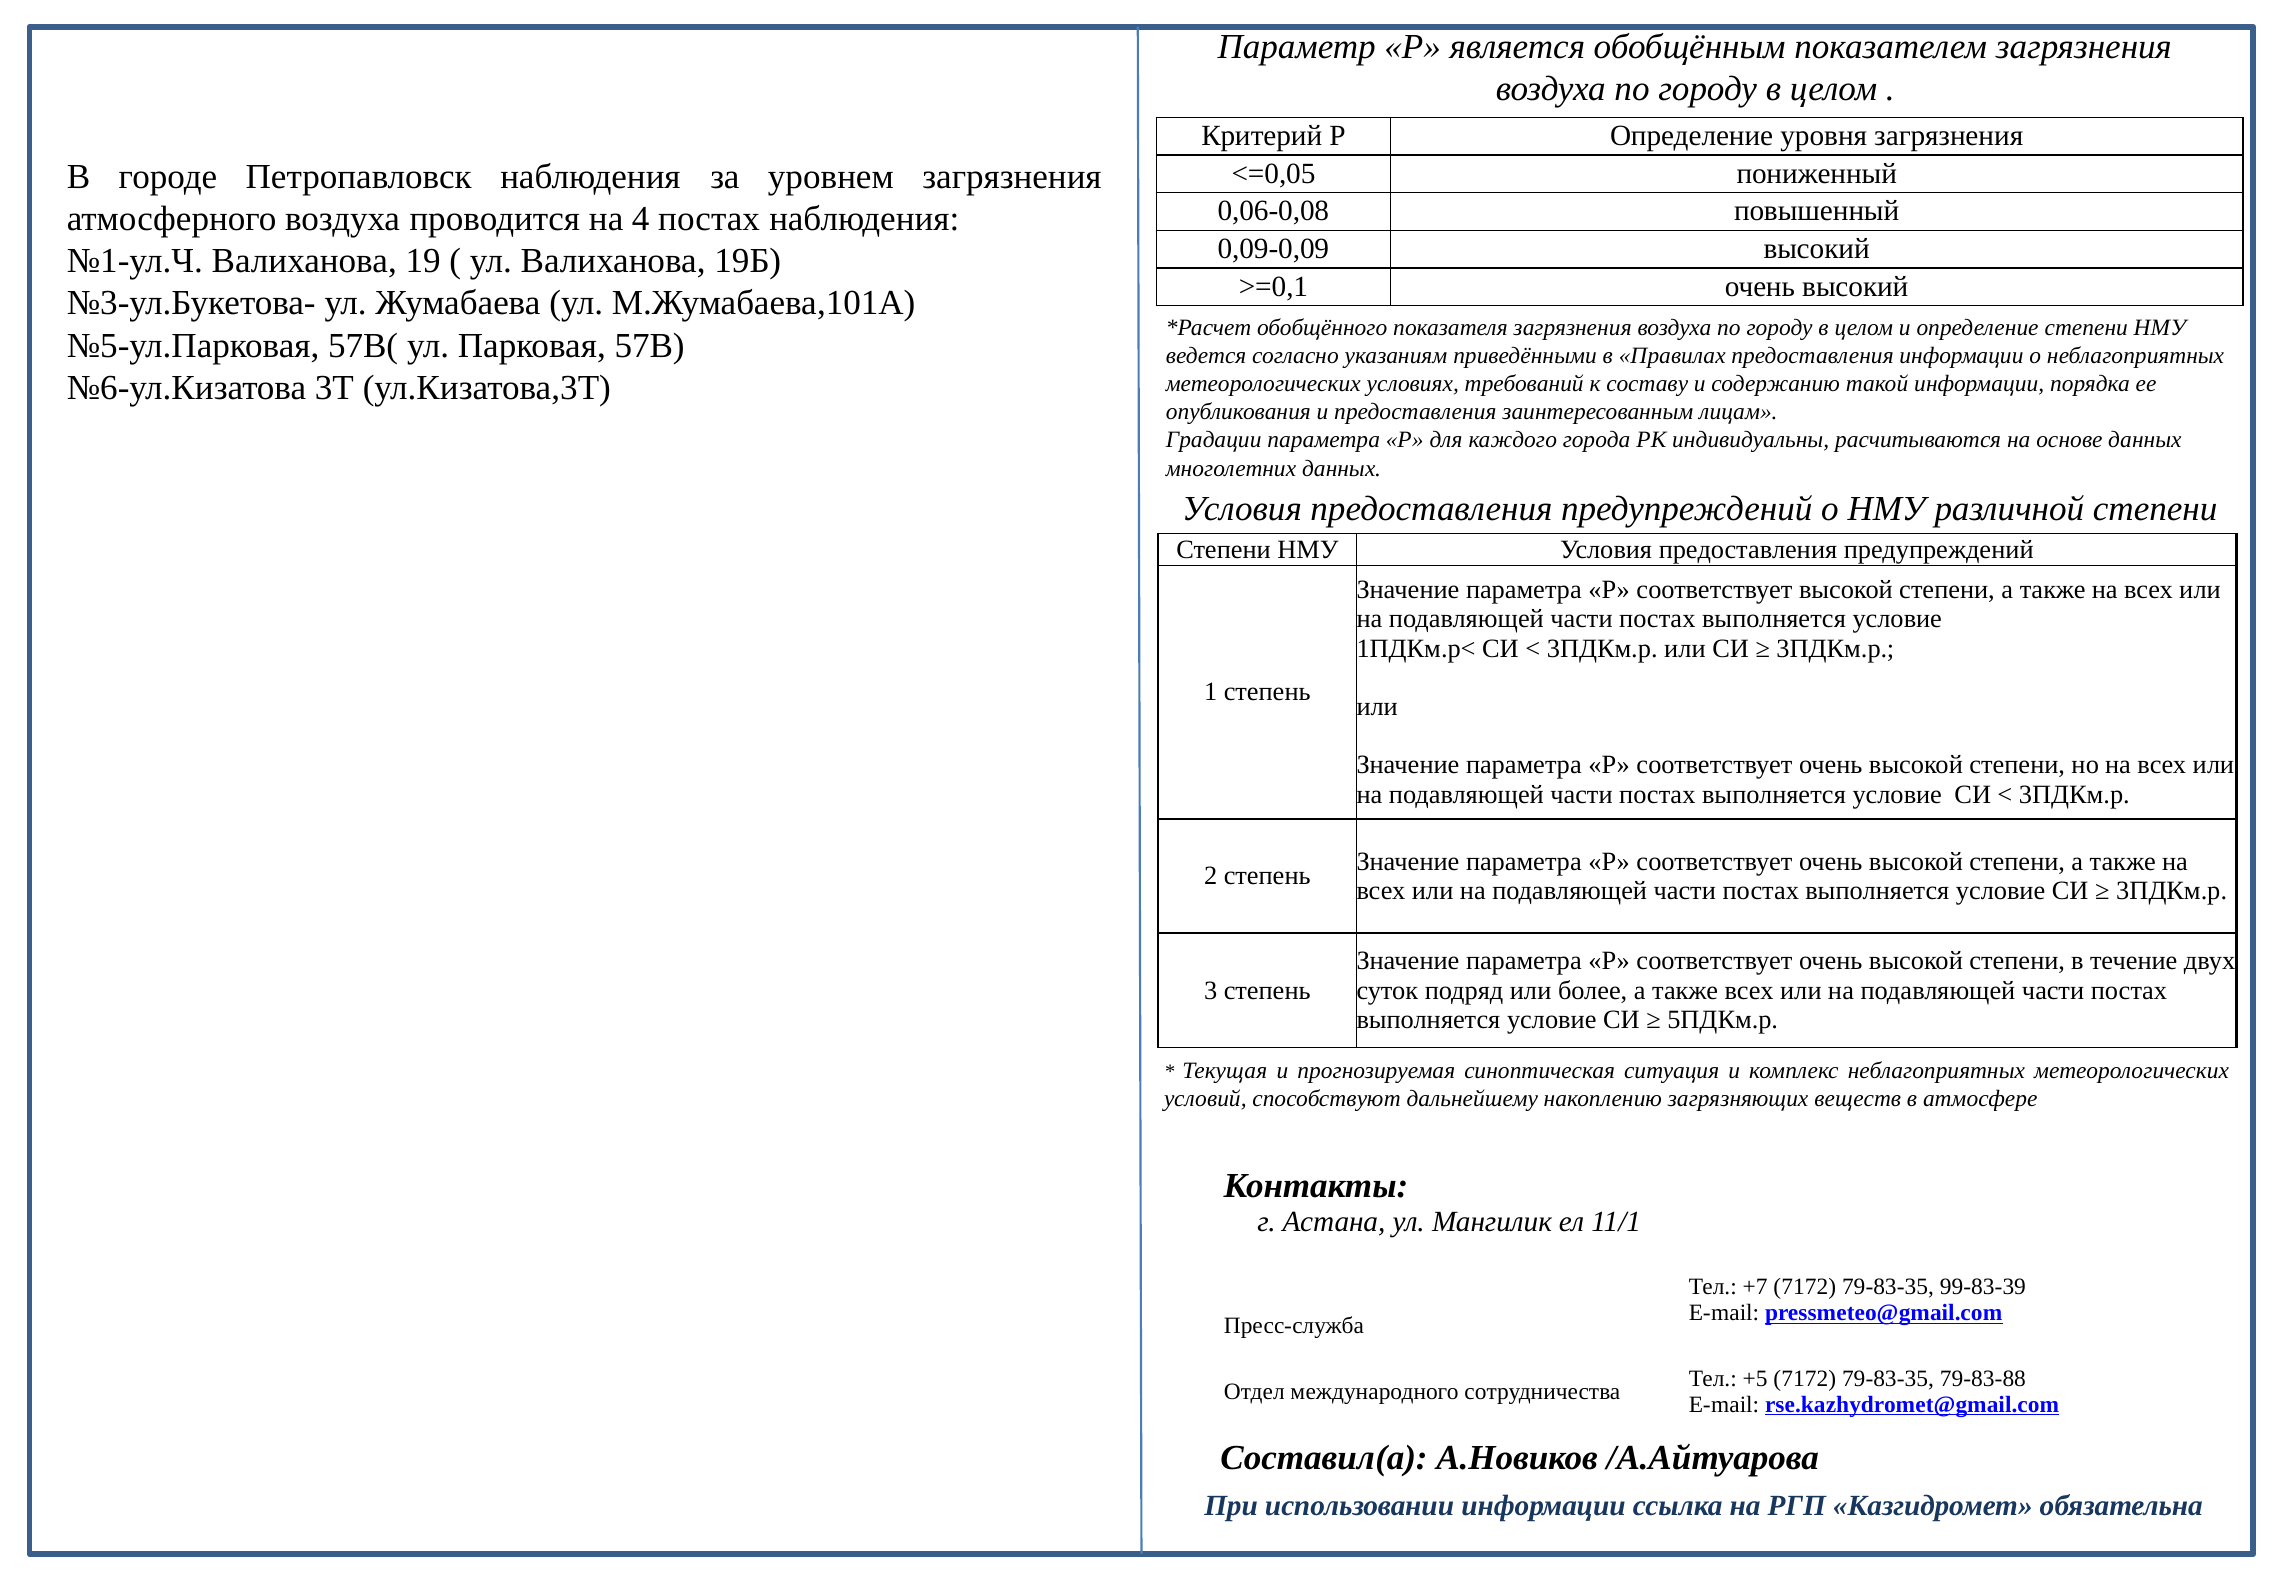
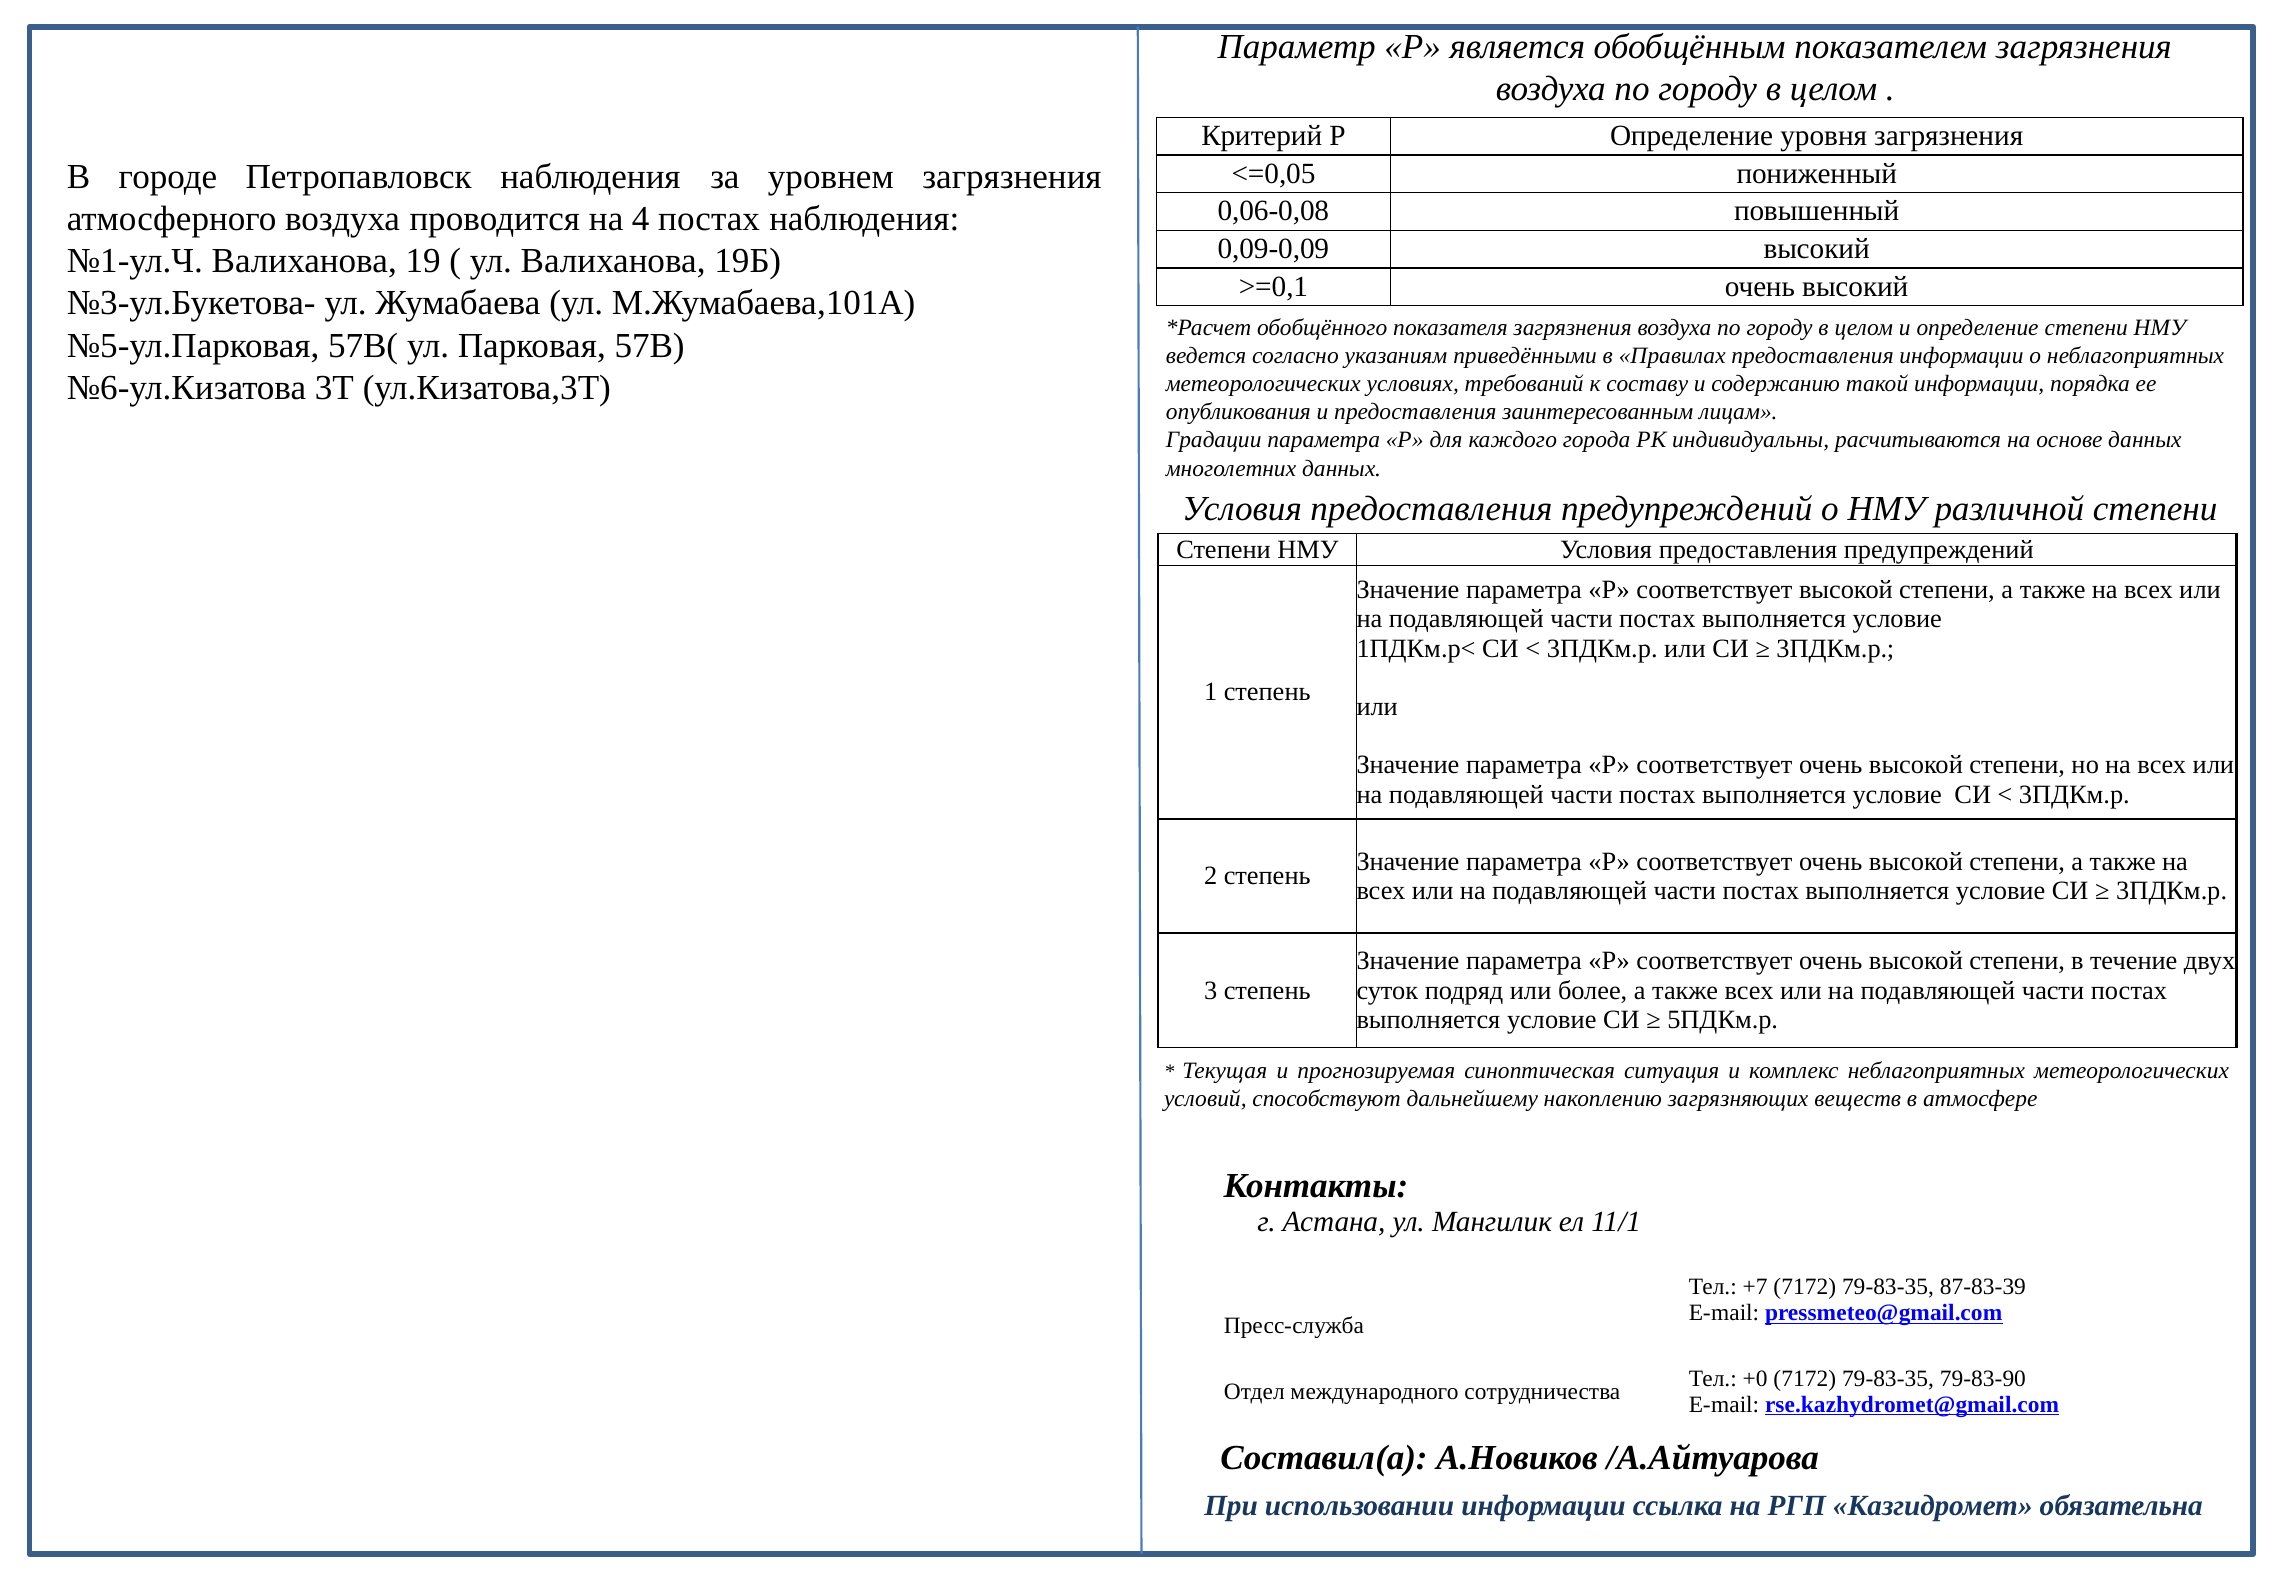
99-83-39: 99-83-39 -> 87-83-39 (1983, 1287)
+5: +5 -> +0 (1755, 1378)
79-83-88: 79-83-88 -> 79-83-90 (1983, 1378)
